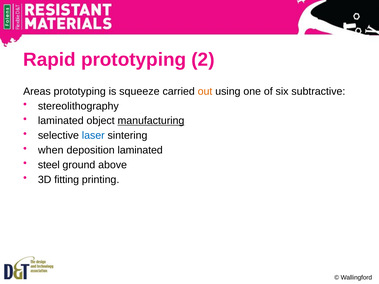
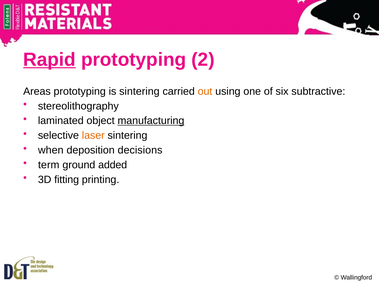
Rapid underline: none -> present (49, 60)
is squeeze: squeeze -> sintering (139, 91)
laser colour: blue -> orange (93, 136)
deposition laminated: laminated -> decisions (140, 150)
steel: steel -> term (49, 165)
above: above -> added (113, 165)
